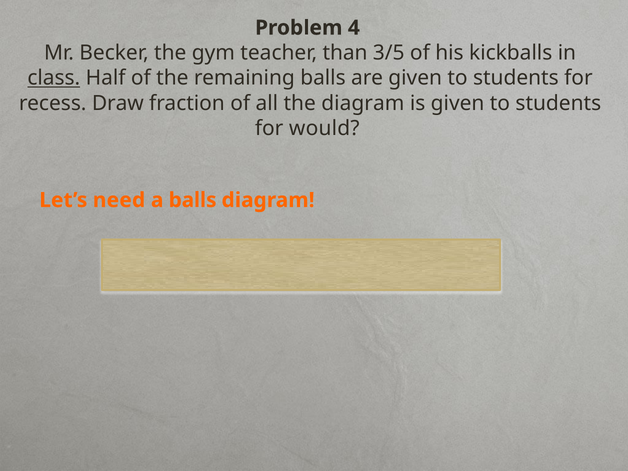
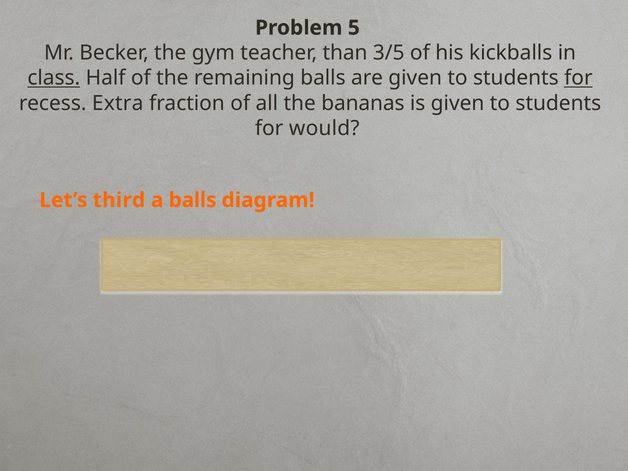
4: 4 -> 5 (354, 28)
for underline: none -> present (578, 78)
Draw: Draw -> Extra (118, 103)
the diagram: diagram -> bananas (363, 103)
need: need -> third (119, 200)
